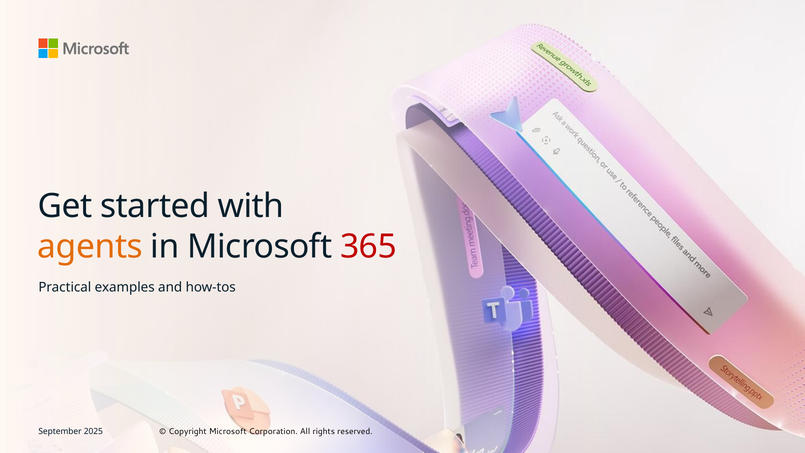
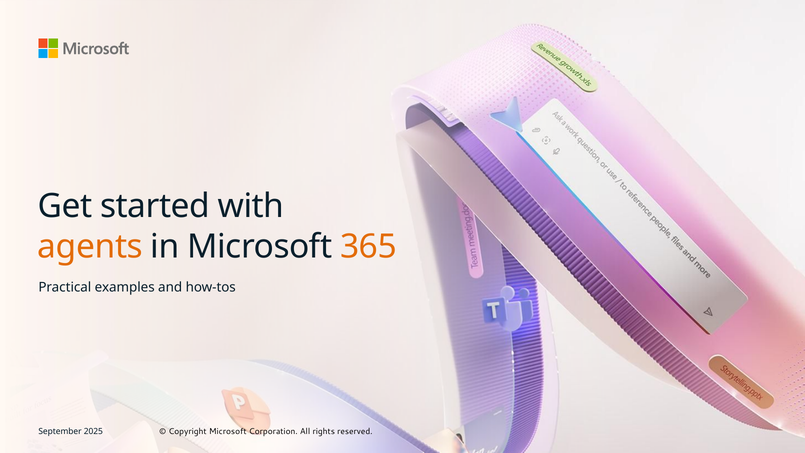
365 colour: red -> orange (369, 246)
